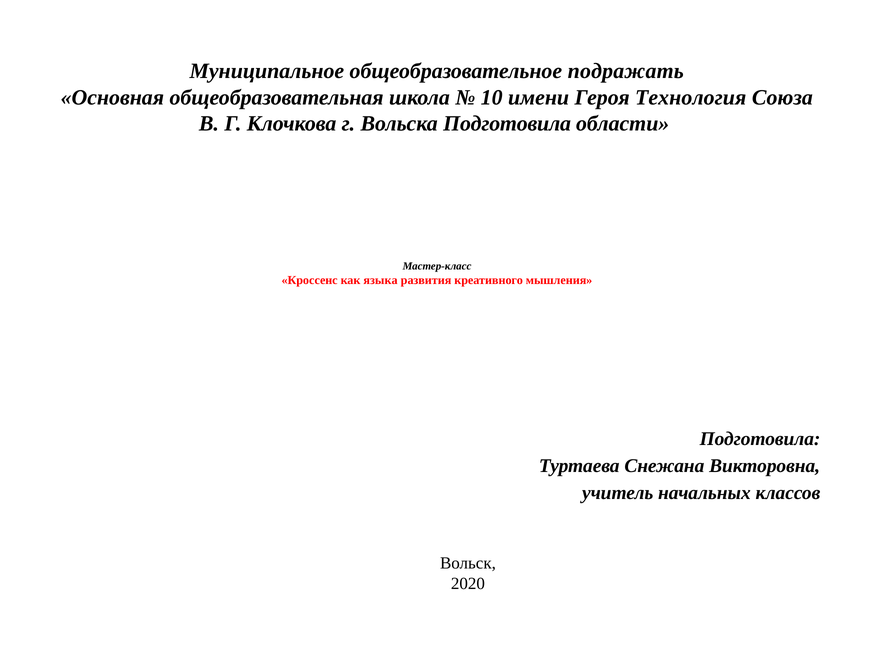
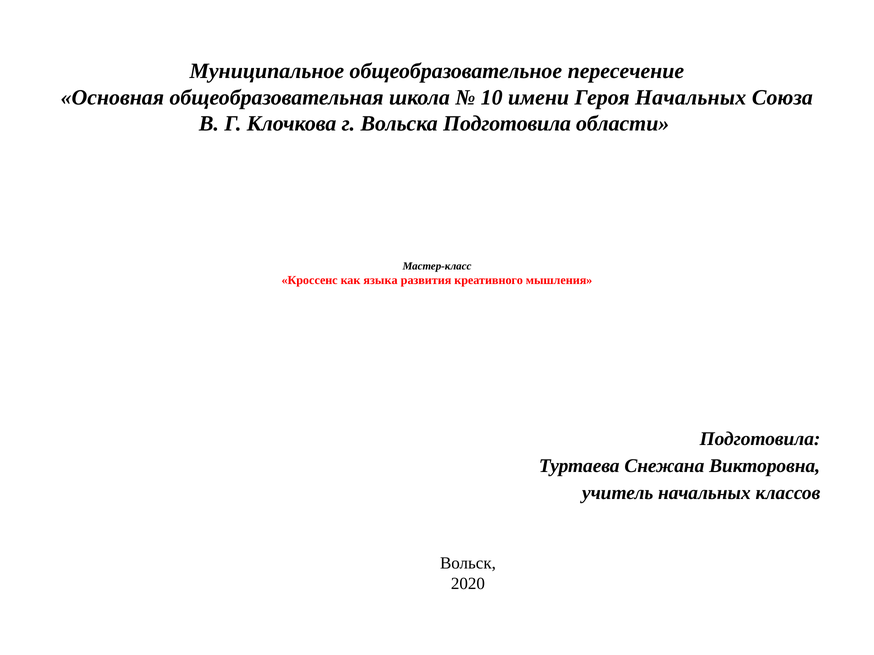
подражать: подражать -> пересечение (626, 71)
Героя Технология: Технология -> Начальных (691, 98)
